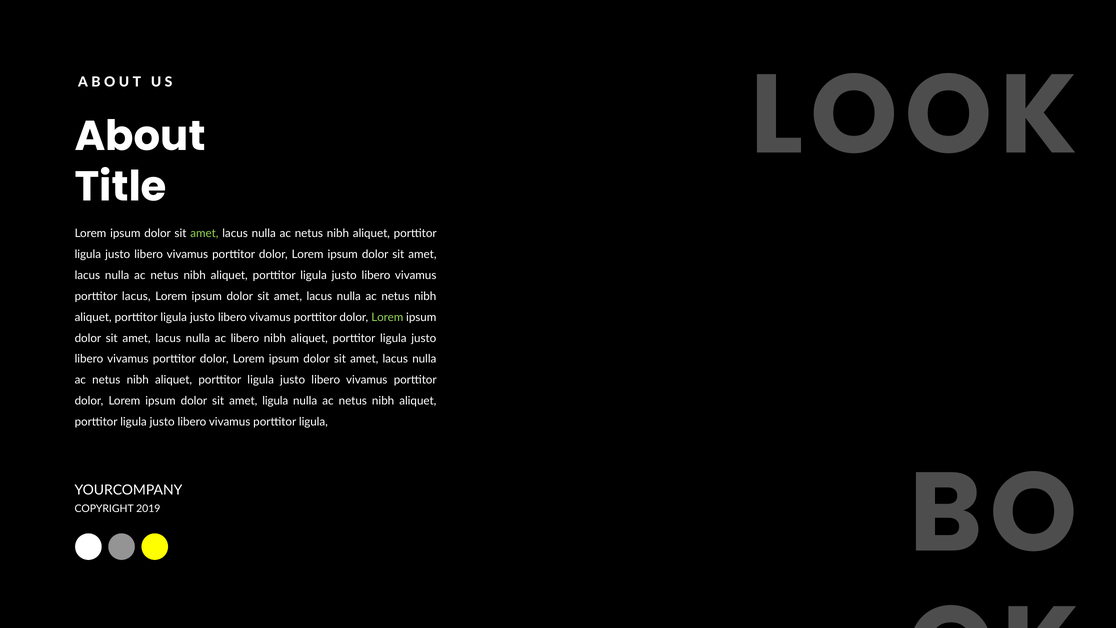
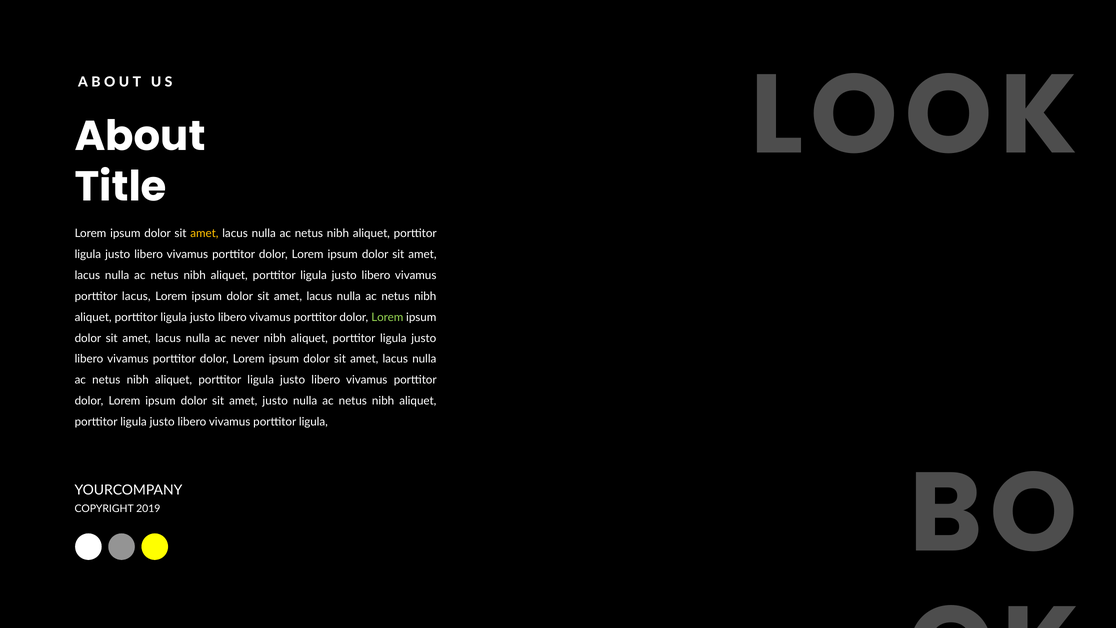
amet colour: light green -> yellow (204, 233)
ac libero: libero -> never (245, 338)
amet ligula: ligula -> justo (275, 401)
